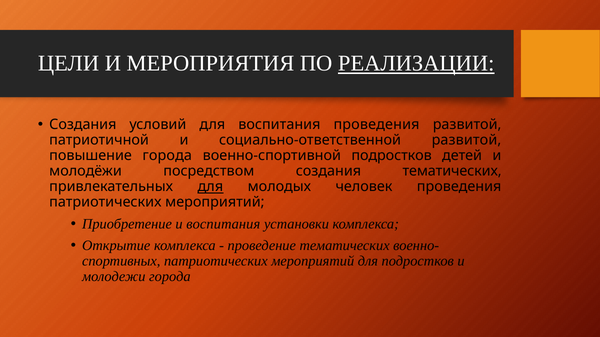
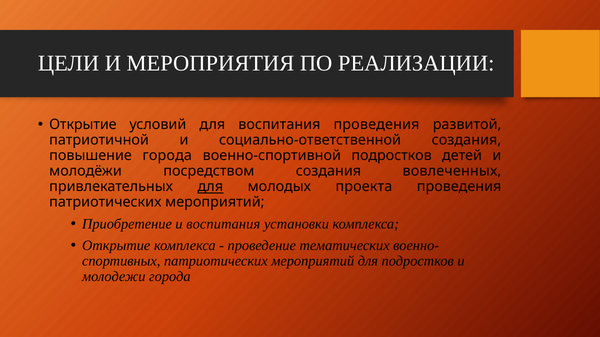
РЕАЛИЗАЦИИ underline: present -> none (416, 64)
Создания: Создания -> Открытие (83, 125)
социально-ответственной развитой: развитой -> создания (466, 140)
создания тематических: тематических -> вовлеченных (452, 171)
человек: человек -> проекта (364, 187)
